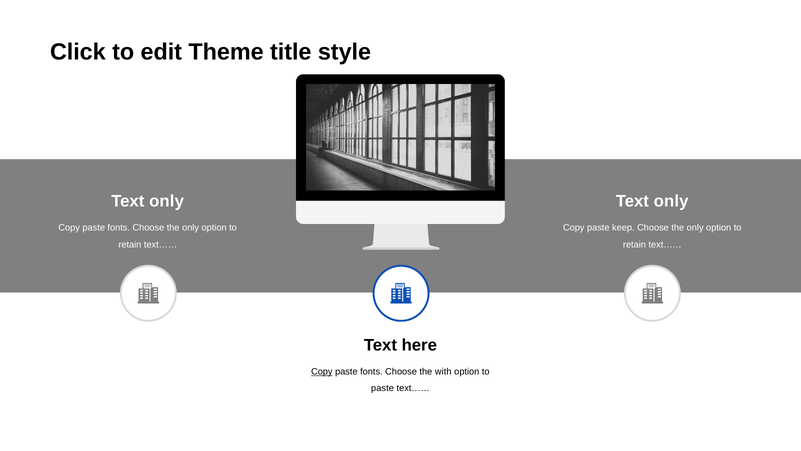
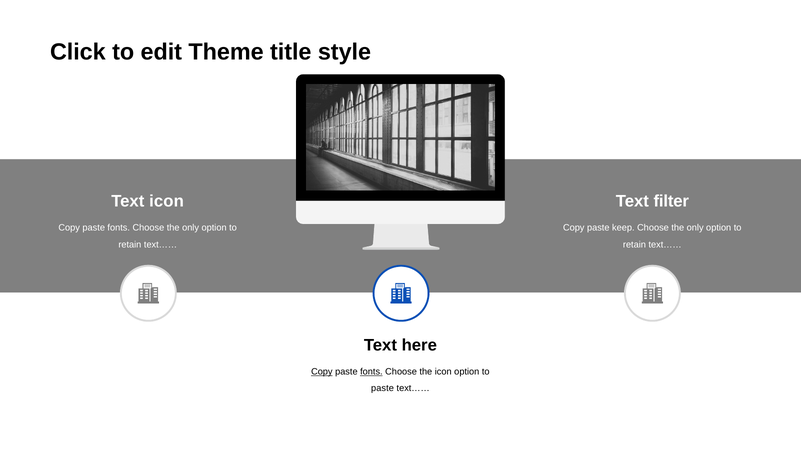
only: only -> icon (167, 201)
only: only -> filter (671, 201)
fonts underline: none -> present (371, 372)
the with: with -> icon (443, 372)
